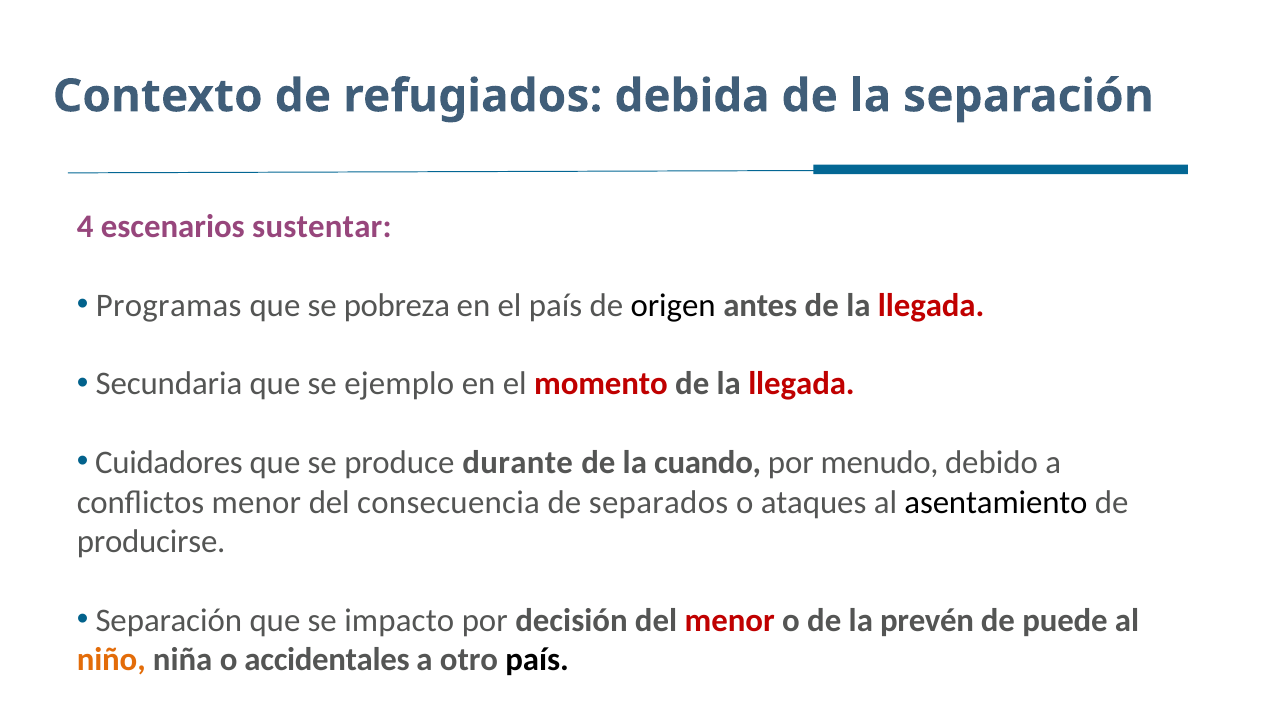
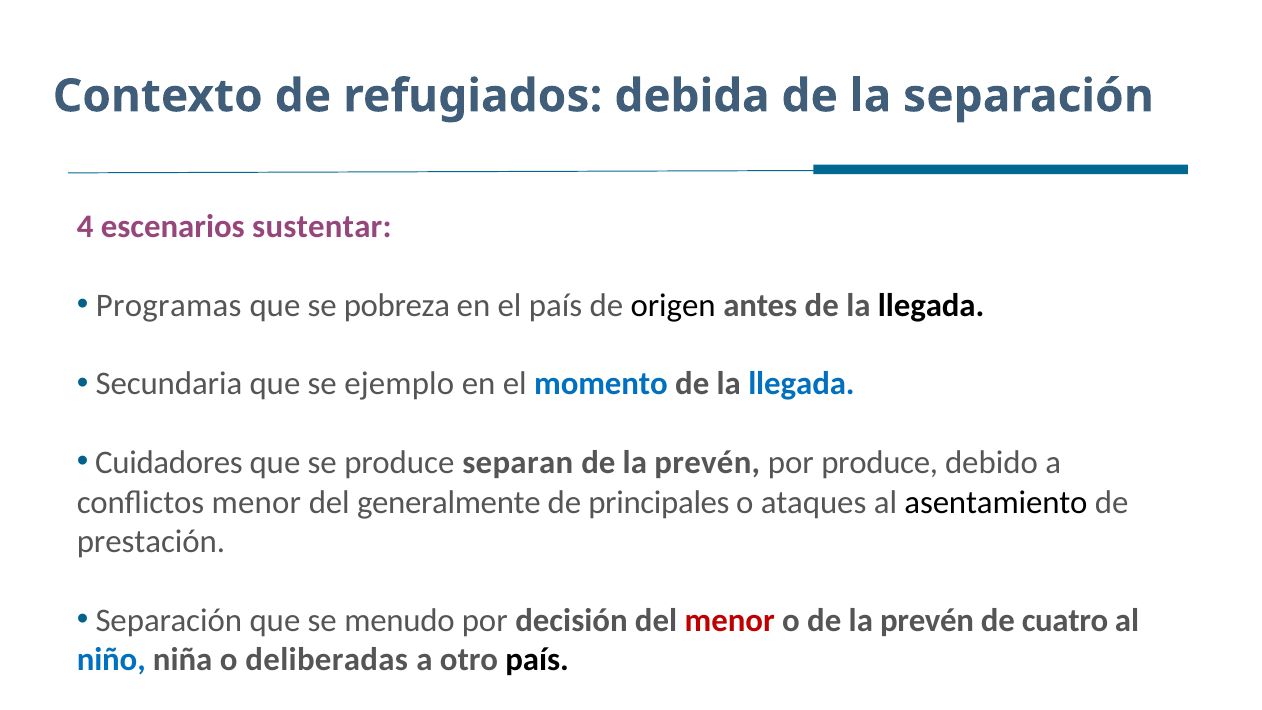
llegada colour: red -> black (931, 305)
momento colour: red -> blue (601, 384)
llegada colour: red -> blue (801, 384)
durante: durante -> separan (518, 463)
cuando: cuando -> prevén (707, 463)
por menudo: menudo -> produce (880, 463)
consecuencia: consecuencia -> generalmente (449, 502)
separados: separados -> principales (659, 502)
producirse: producirse -> prestación (151, 542)
impacto: impacto -> menudo (399, 621)
puede: puede -> cuatro (1065, 621)
niño colour: orange -> blue (111, 660)
accidentales: accidentales -> deliberadas (327, 660)
